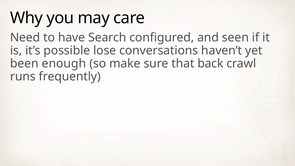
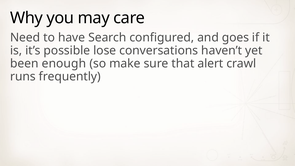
seen: seen -> goes (235, 37)
back: back -> alert (210, 63)
